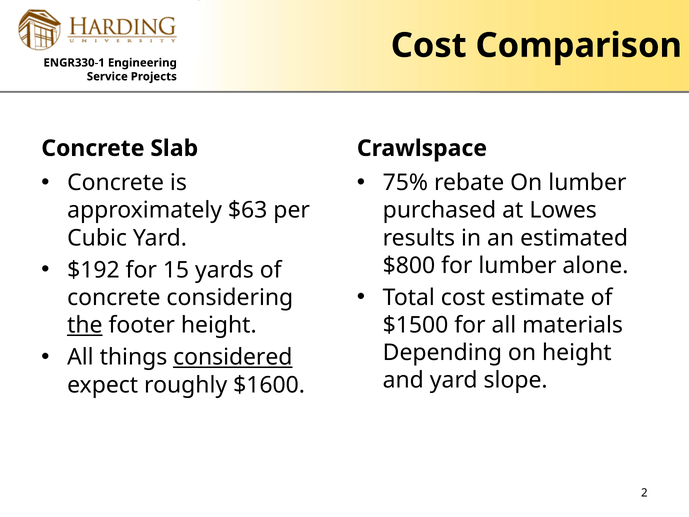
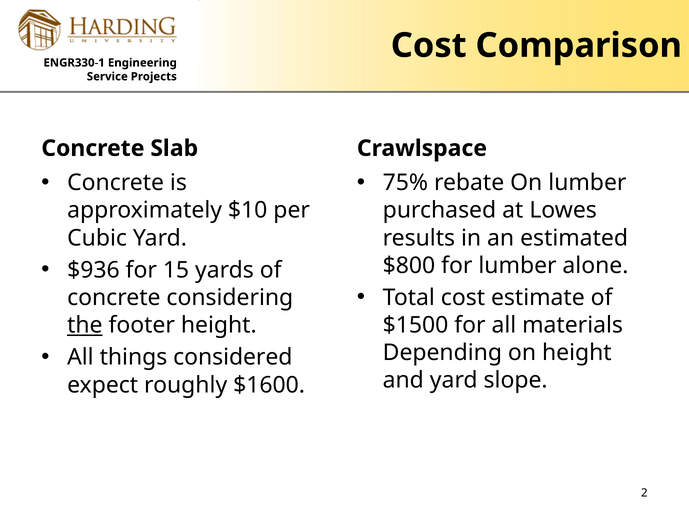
$63: $63 -> $10 (248, 210)
$192: $192 -> $936 (93, 270)
considered underline: present -> none (233, 357)
